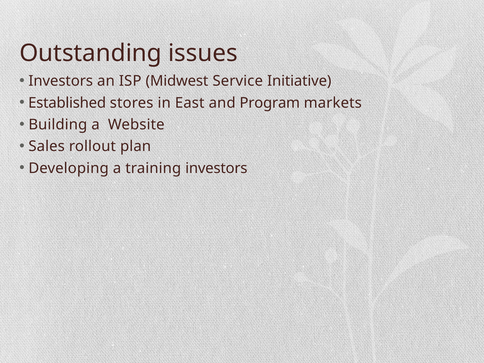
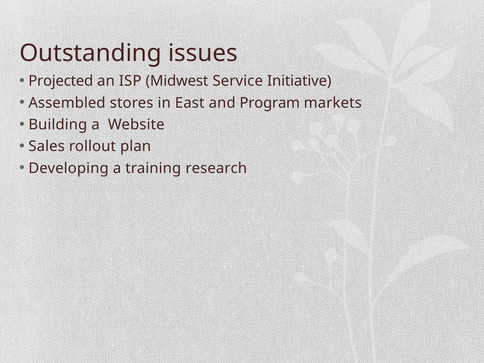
Investors: Investors -> Projected (61, 81)
Established: Established -> Assembled (67, 103)
training investors: investors -> research (216, 168)
